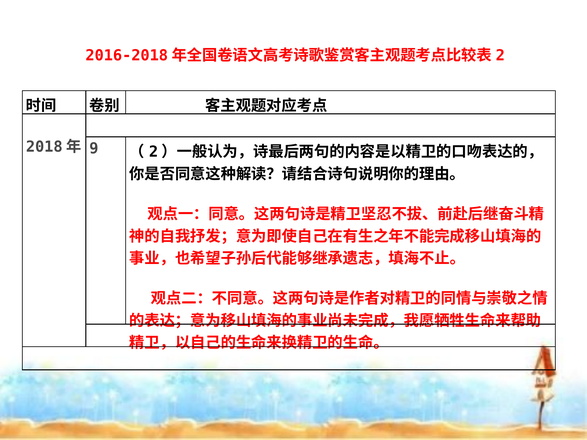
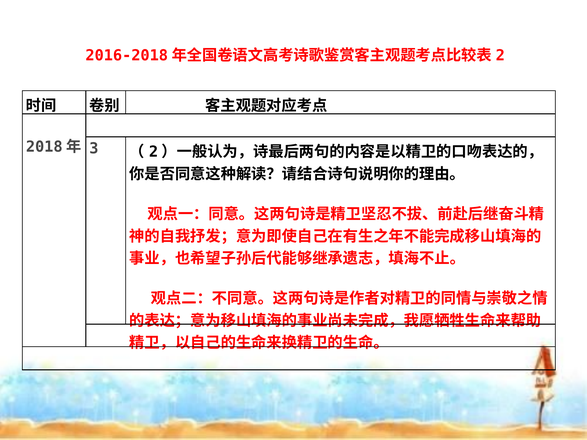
9: 9 -> 3 (94, 149)
